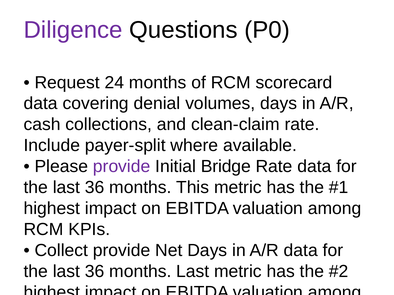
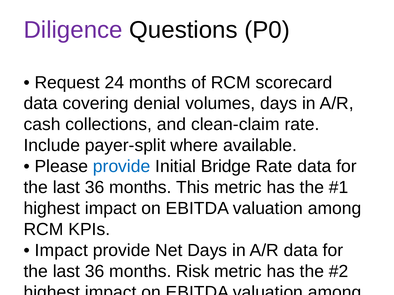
provide colour: purple -> blue (122, 167)
Collect: Collect -> Impact (61, 251)
months Last: Last -> Risk (193, 272)
